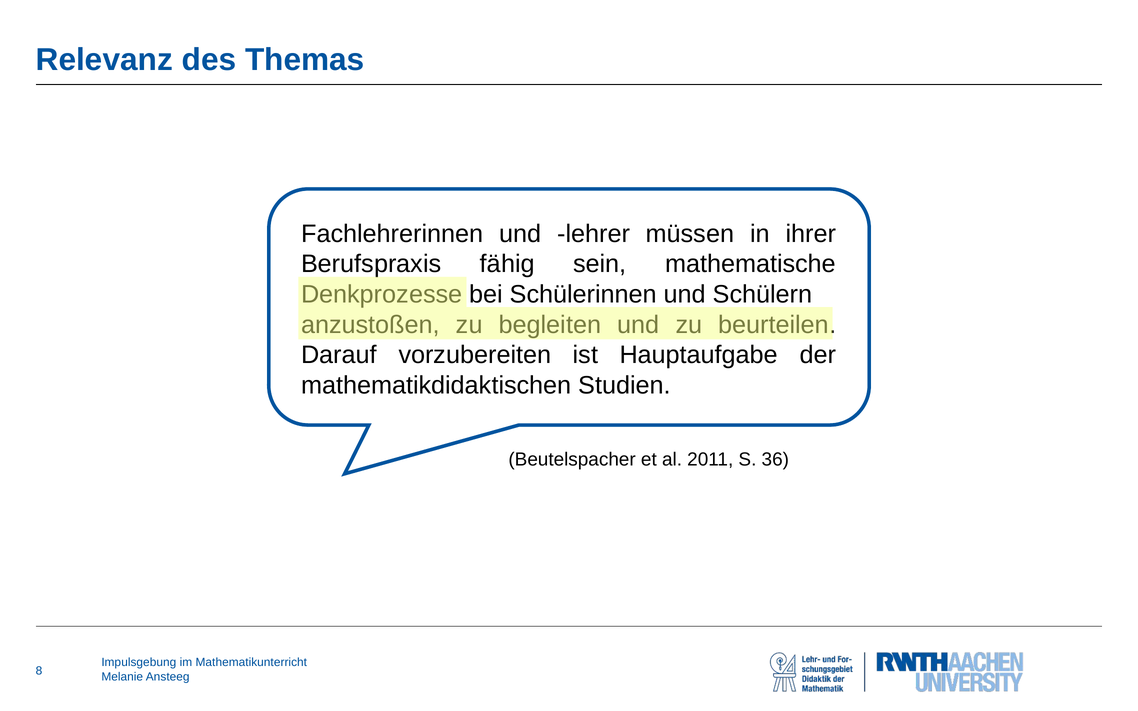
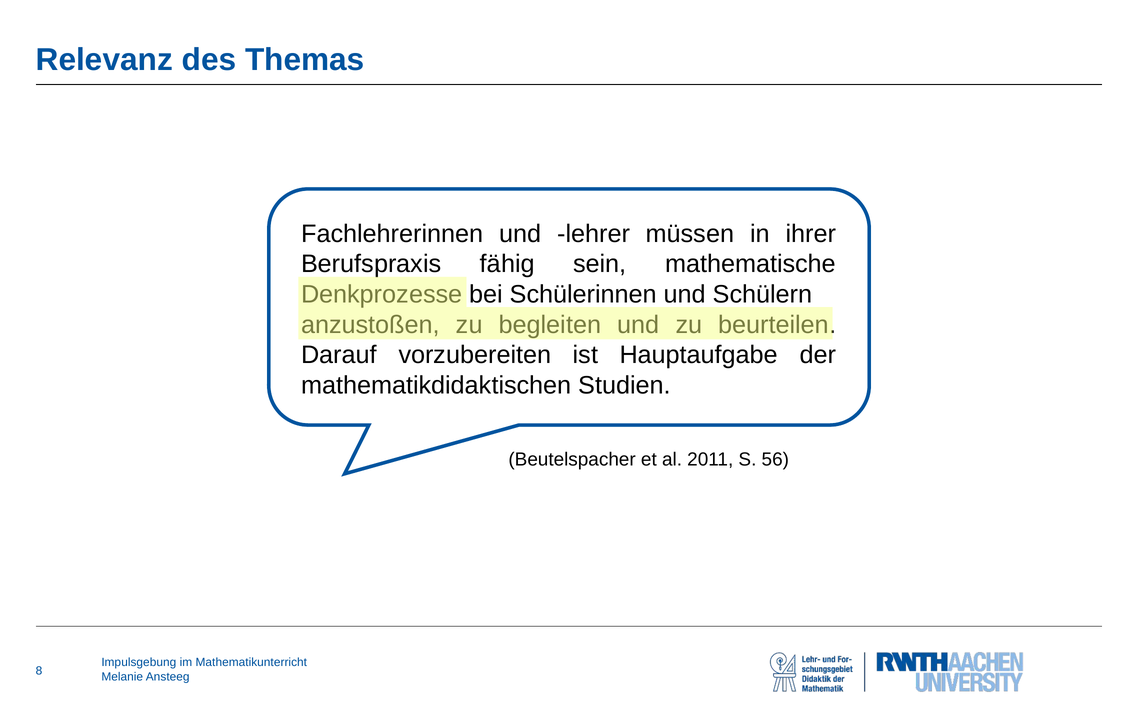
36: 36 -> 56 (775, 459)
